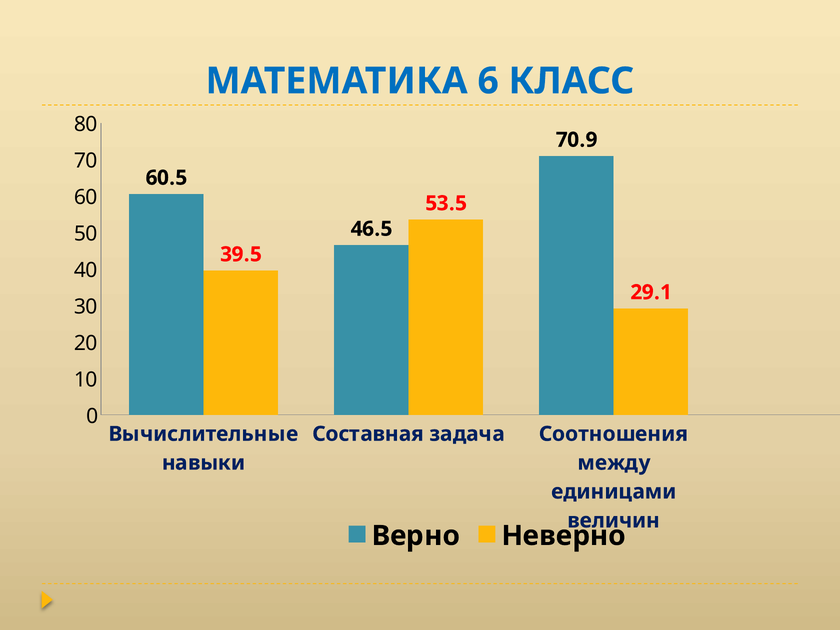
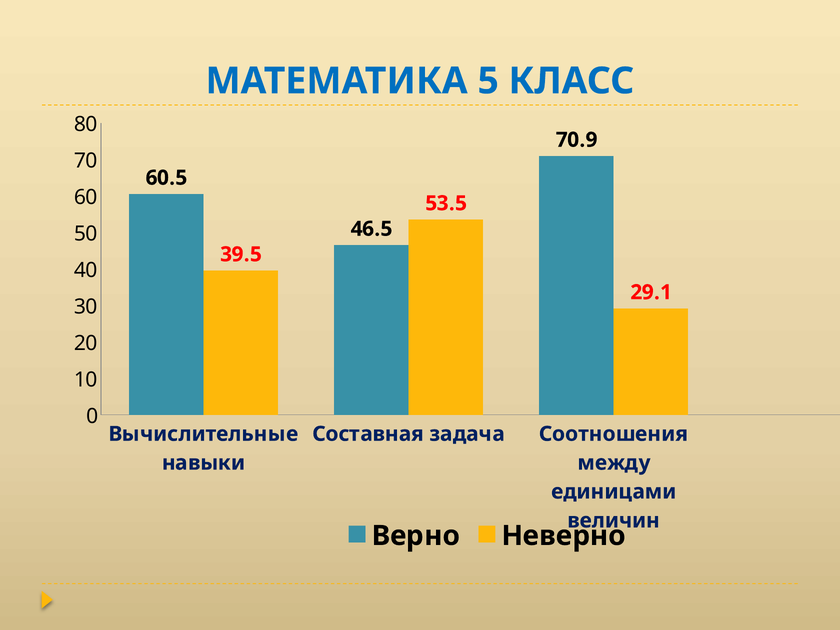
6: 6 -> 5 (488, 81)
